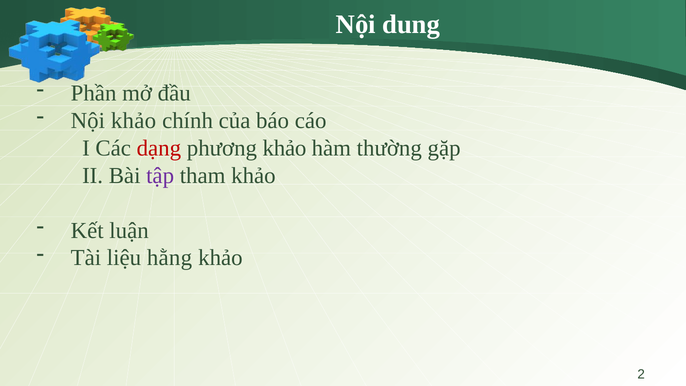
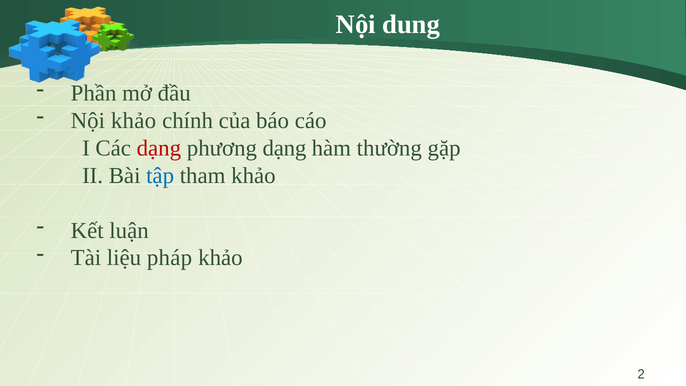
phương khảo: khảo -> dạng (284, 148)
tập colour: purple -> blue (160, 176)
hằng: hằng -> pháp (169, 258)
